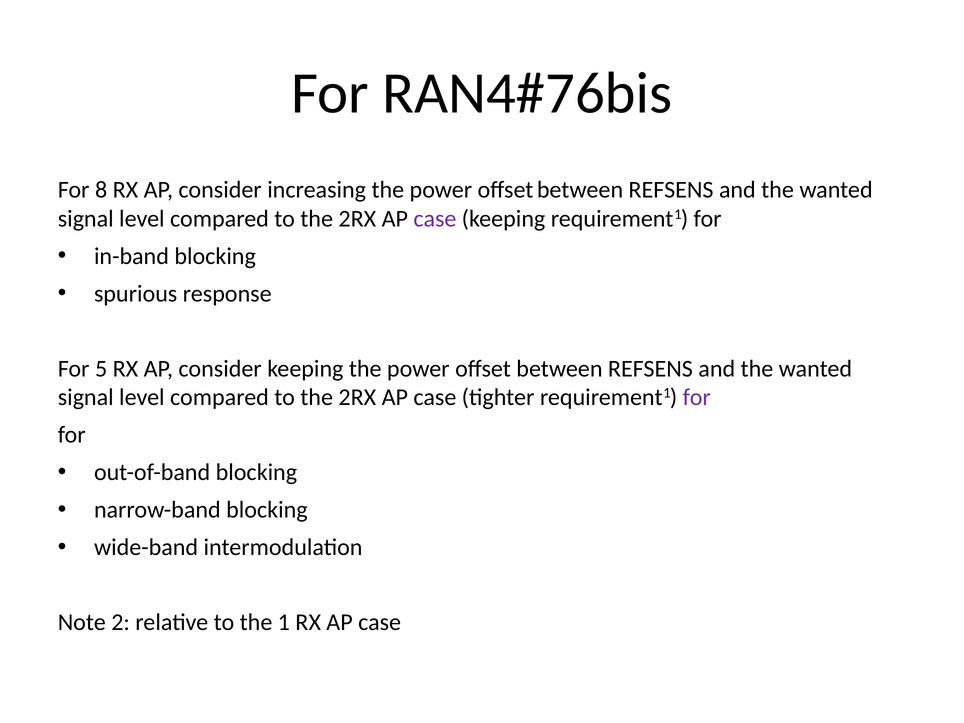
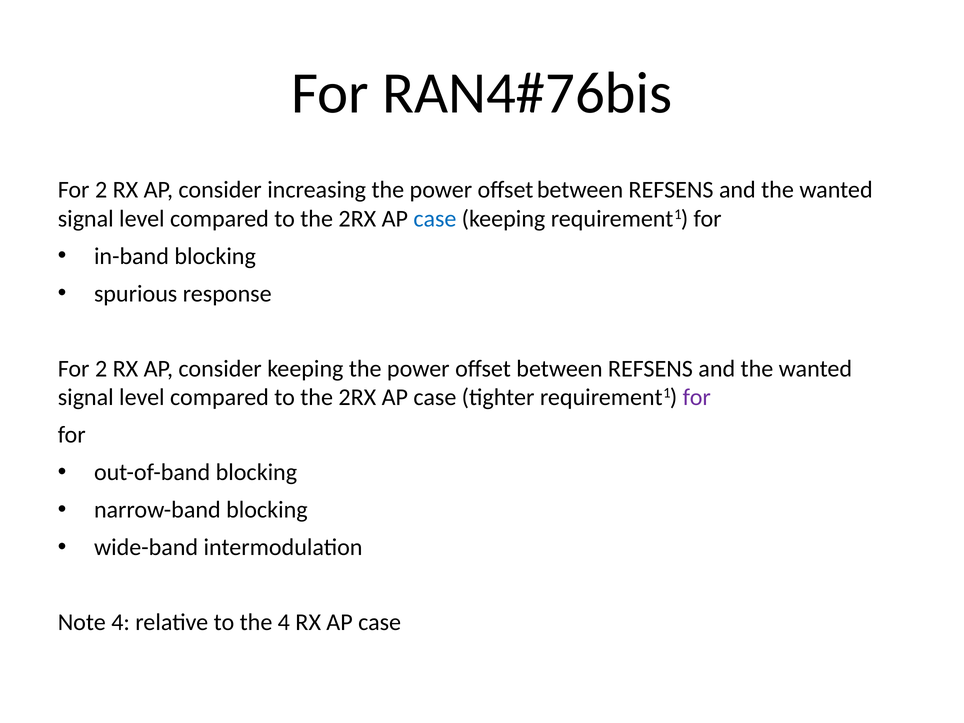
8: 8 -> 2 (101, 190)
case colour: purple -> blue (435, 219)
5: 5 -> 2 (101, 369)
Note 2: 2 -> 4 (121, 622)
the 1: 1 -> 4 (284, 622)
